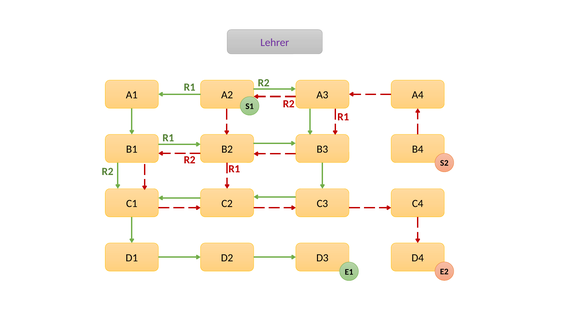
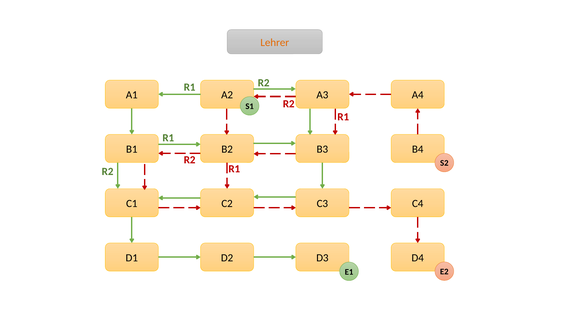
Lehrer colour: purple -> orange (275, 43)
